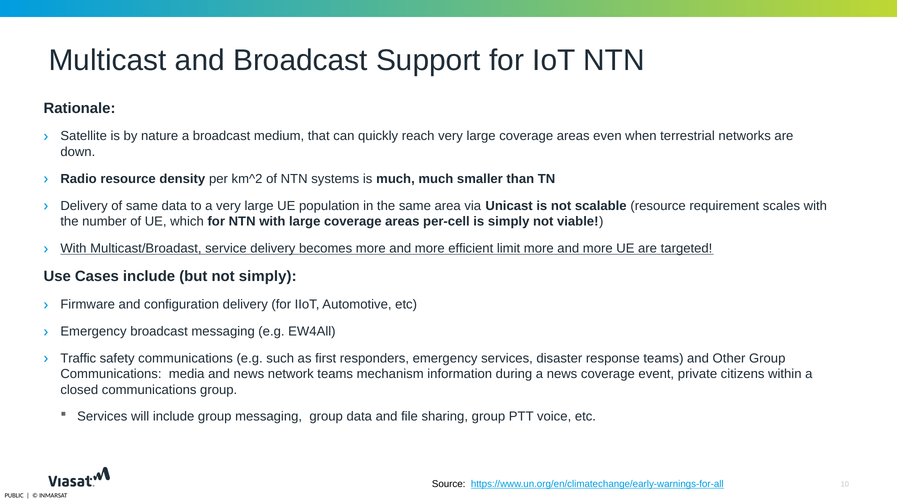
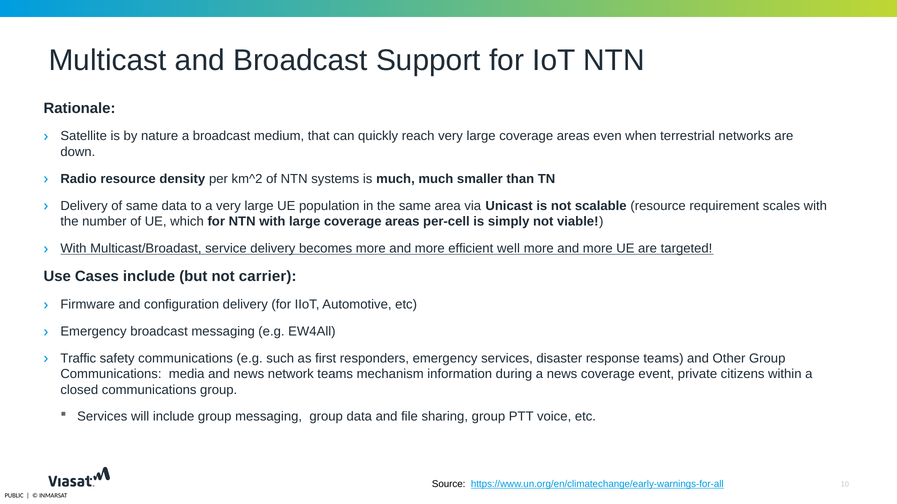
limit: limit -> well (508, 249)
not simply: simply -> carrier (268, 277)
